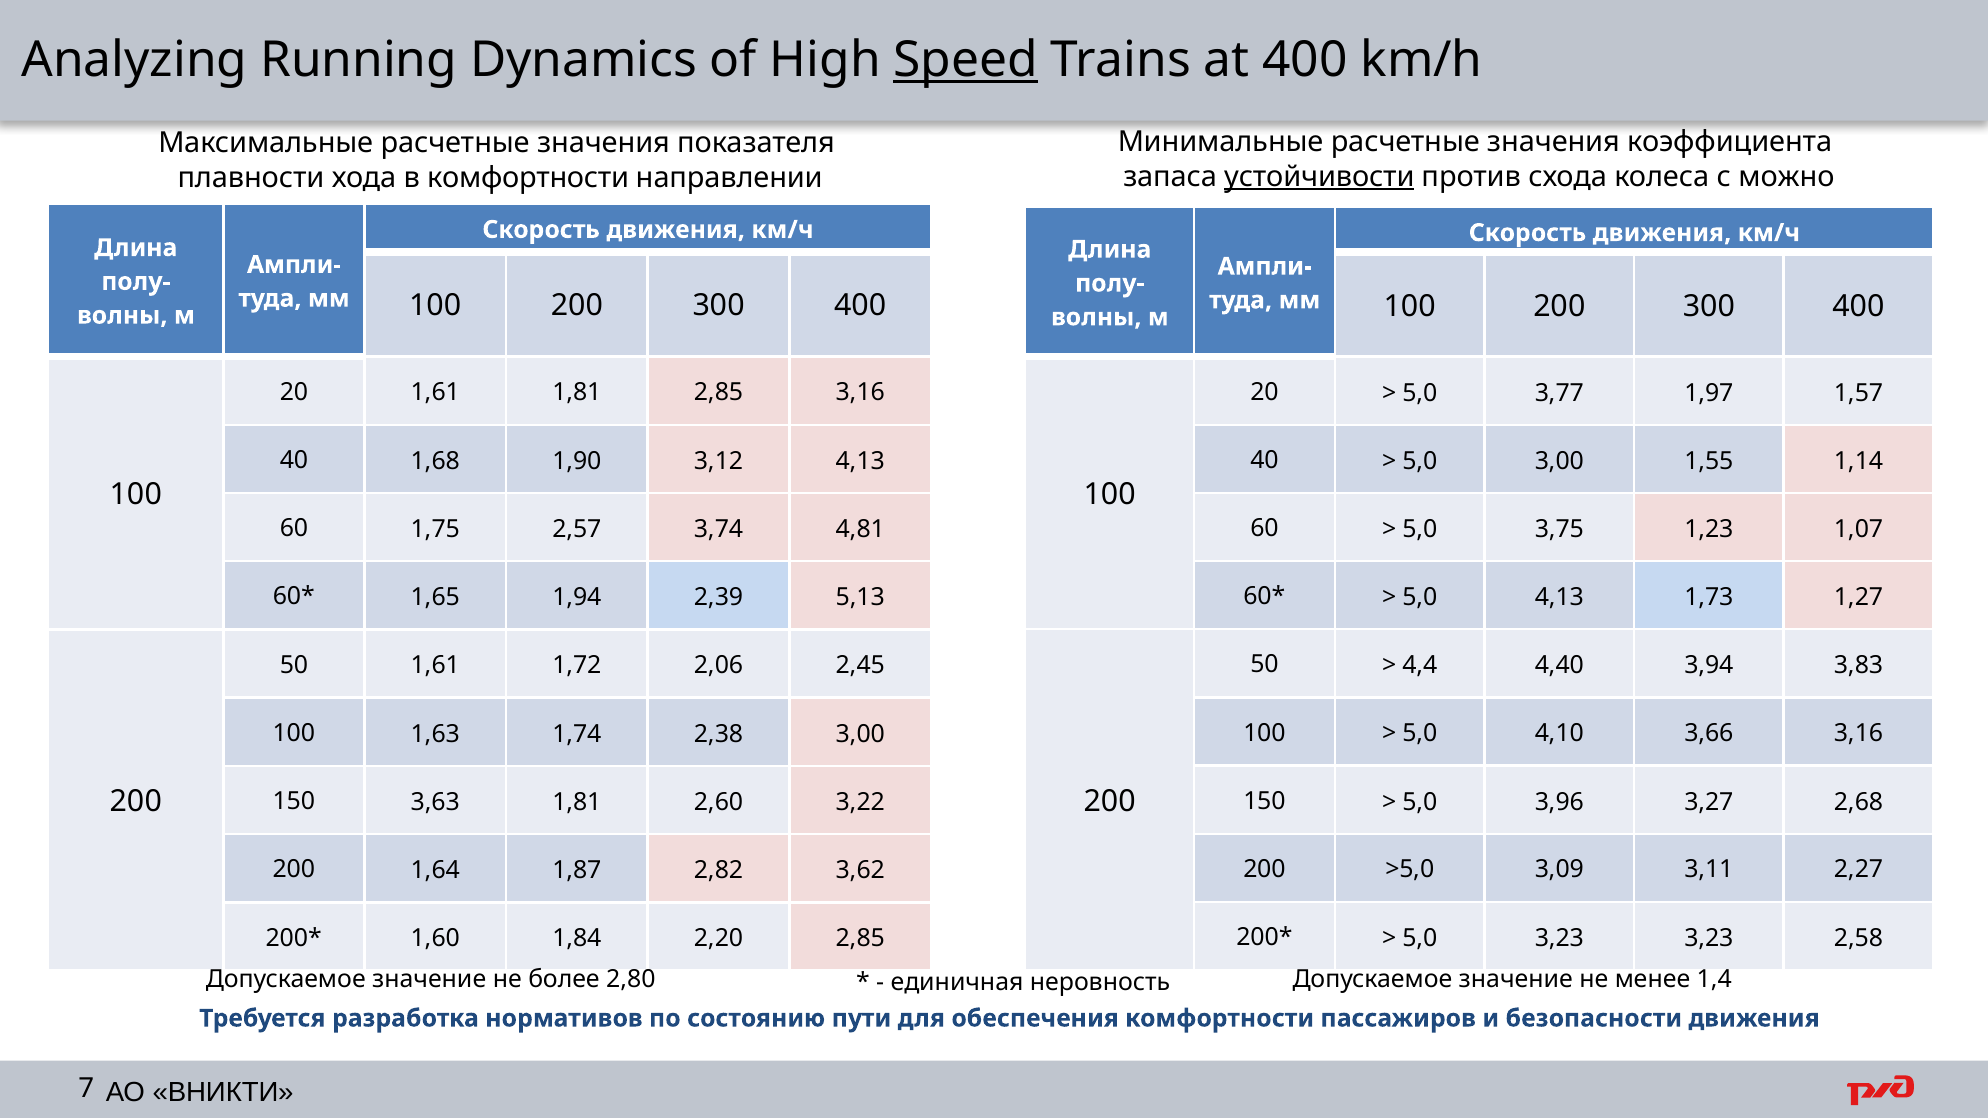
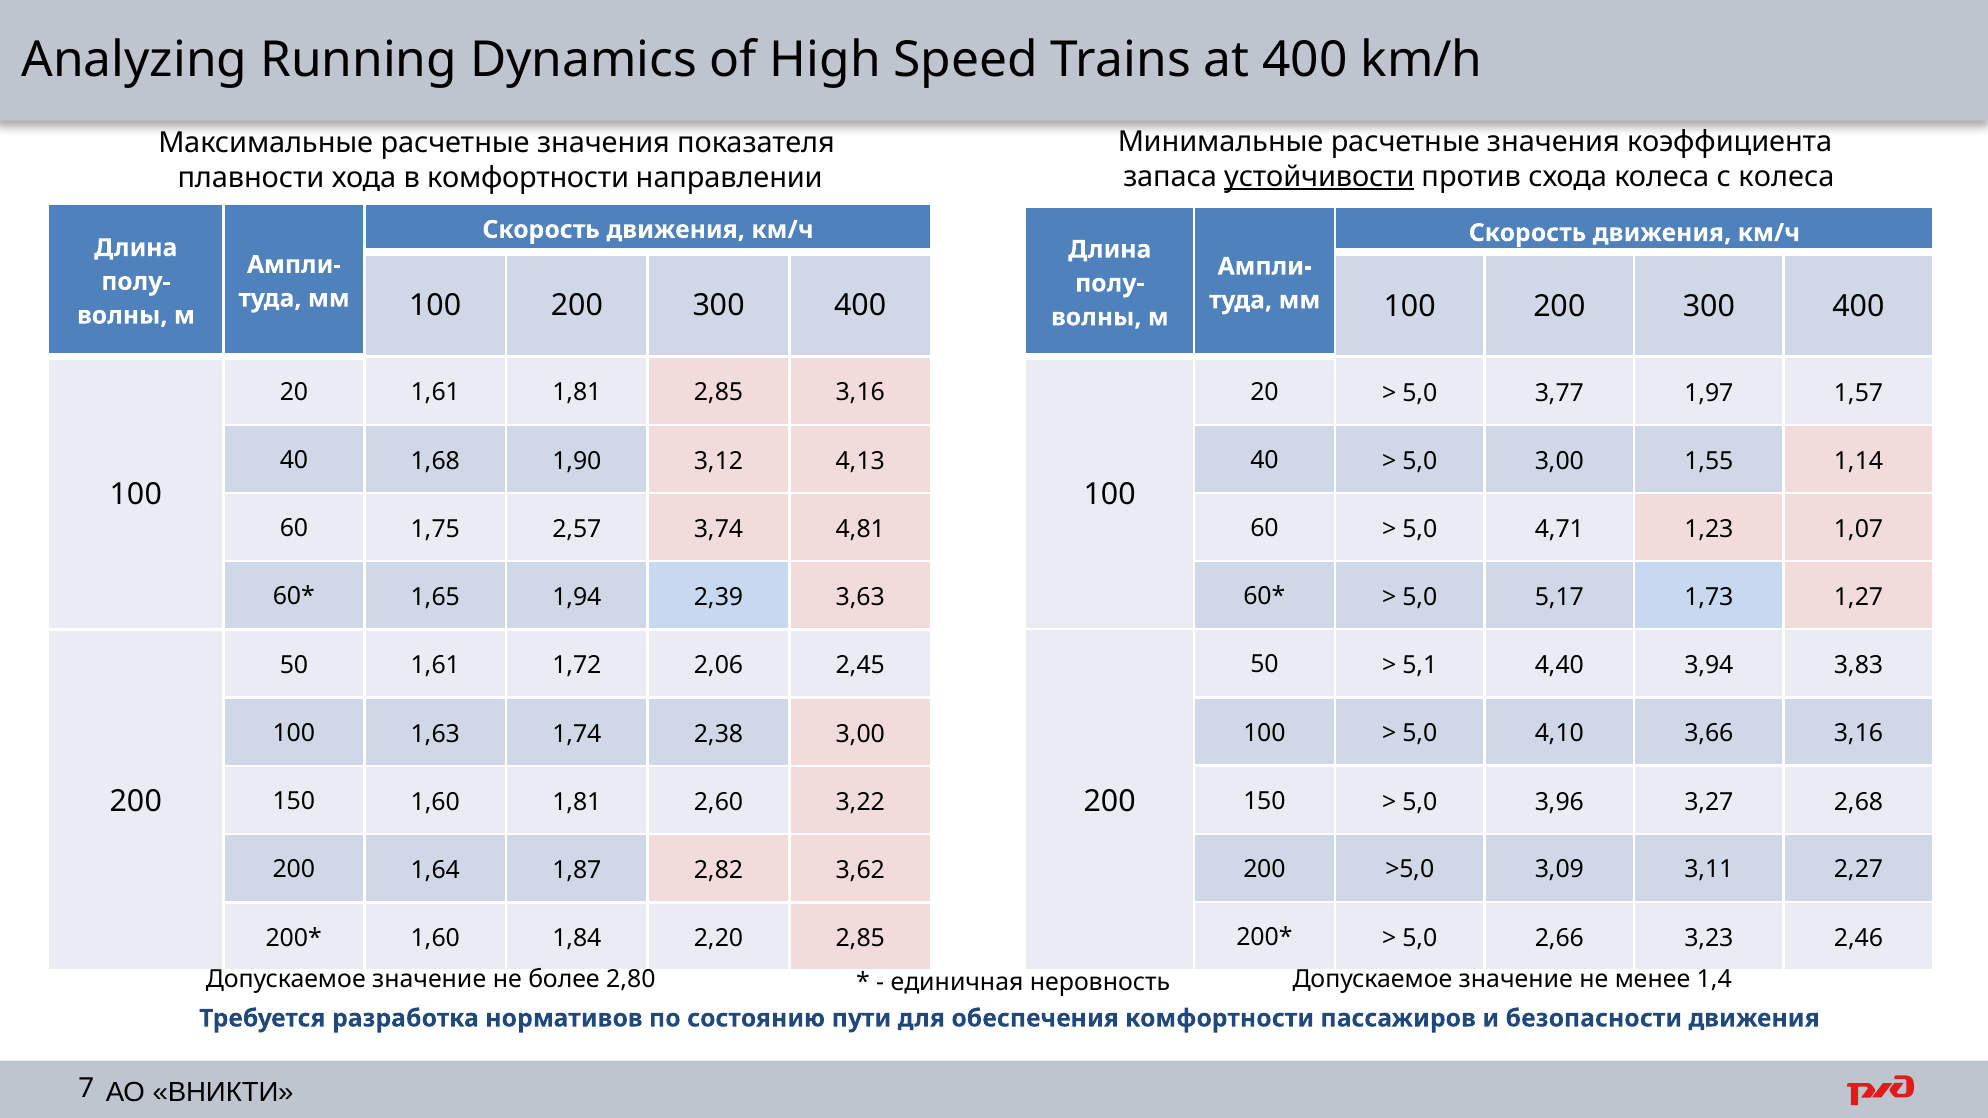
Speed underline: present -> none (966, 60)
с можно: можно -> колеса (1786, 177)
3,75: 3,75 -> 4,71 (1559, 529)
5,0 4,13: 4,13 -> 5,17 (1559, 598)
5,13: 5,13 -> 3,63 (860, 598)
4,4: 4,4 -> 5,1 (1420, 666)
150 3,63: 3,63 -> 1,60 (435, 802)
5,0 3,23: 3,23 -> 2,66 (1559, 938)
2,58: 2,58 -> 2,46 (1858, 938)
